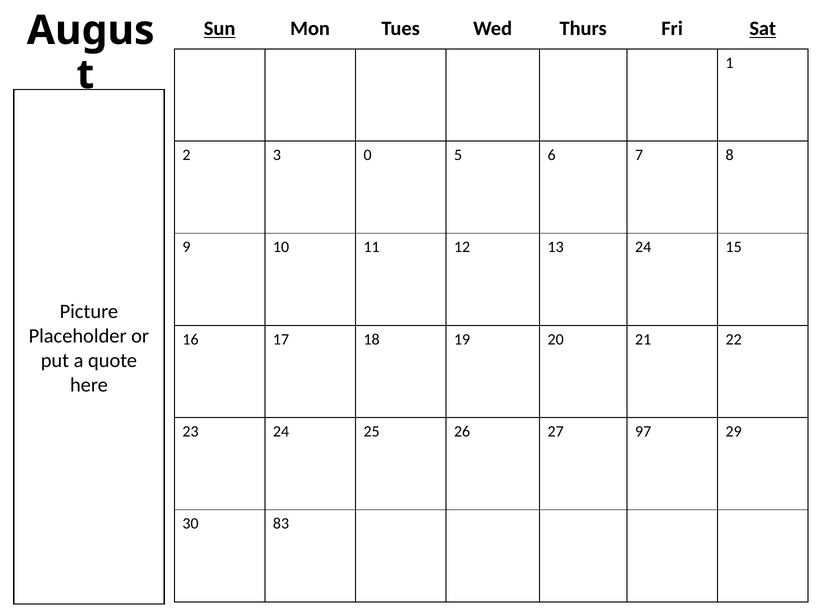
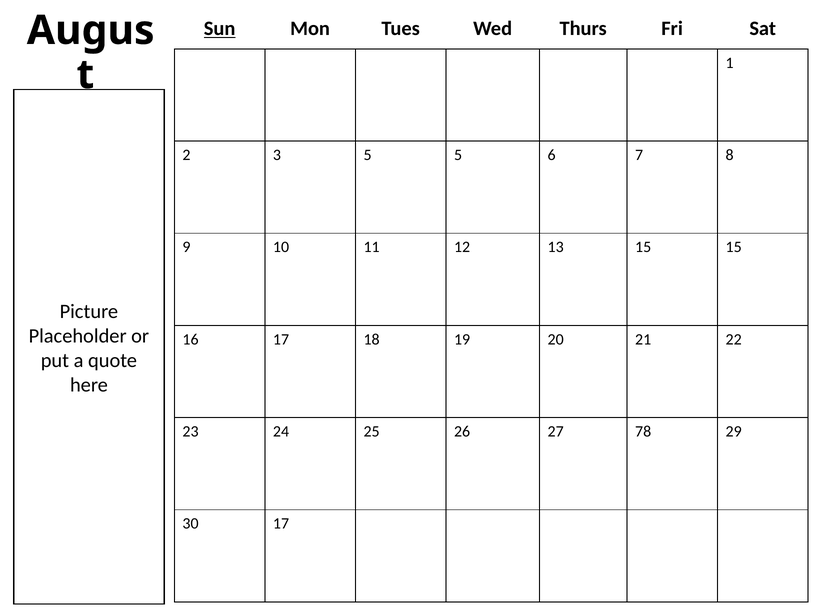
Sat underline: present -> none (763, 29)
3 0: 0 -> 5 (368, 155)
13 24: 24 -> 15 (643, 247)
97: 97 -> 78 (643, 432)
30 83: 83 -> 17 (281, 524)
